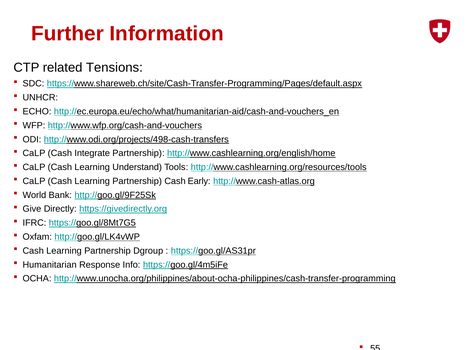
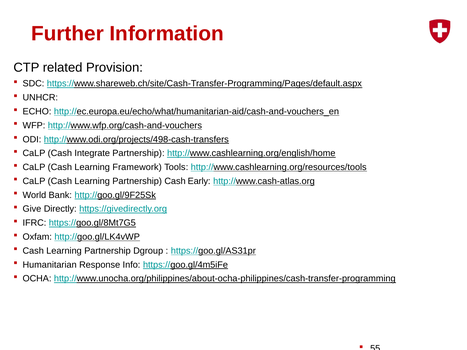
Tensions: Tensions -> Provision (114, 68)
Understand: Understand -> Framework (137, 167)
